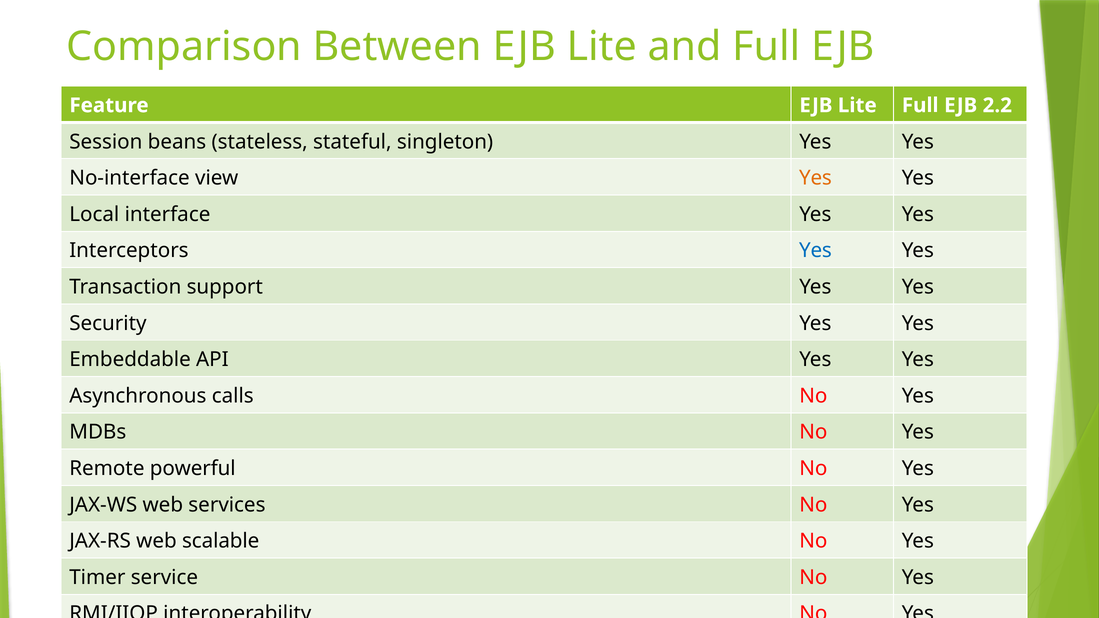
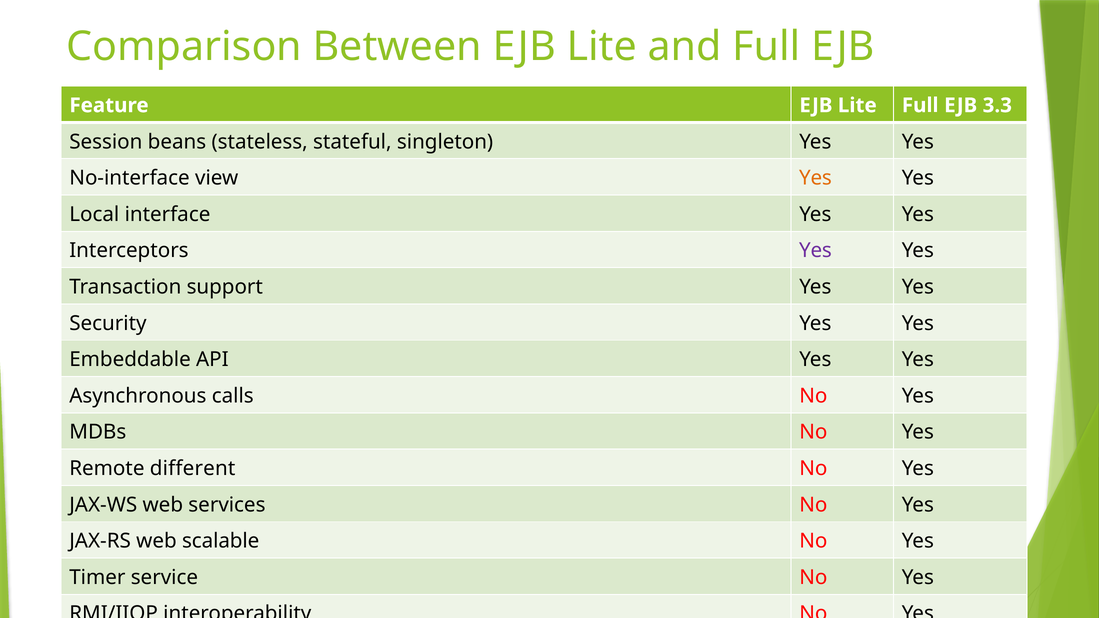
2.2: 2.2 -> 3.3 (997, 105)
Yes colour: blue -> purple (815, 251)
powerful: powerful -> different (193, 469)
